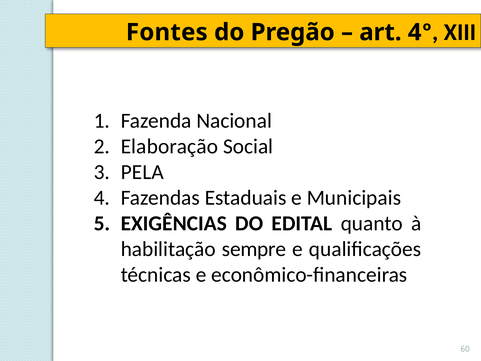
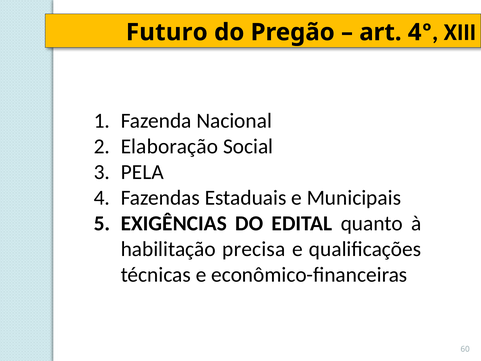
Fontes: Fontes -> Futuro (167, 32)
sempre: sempre -> precisa (254, 249)
